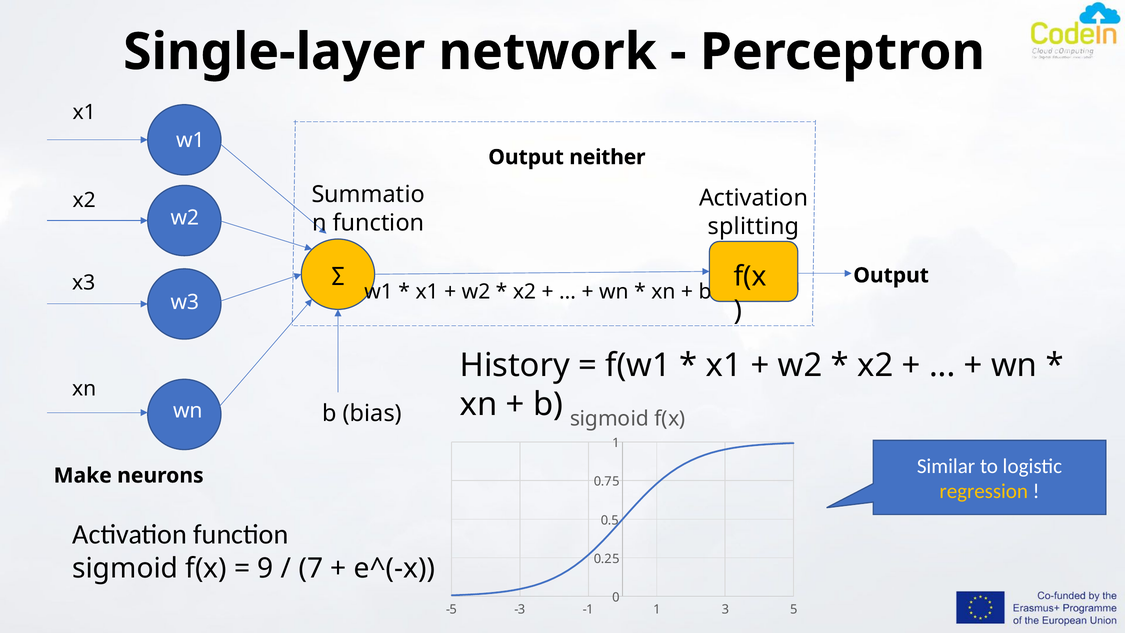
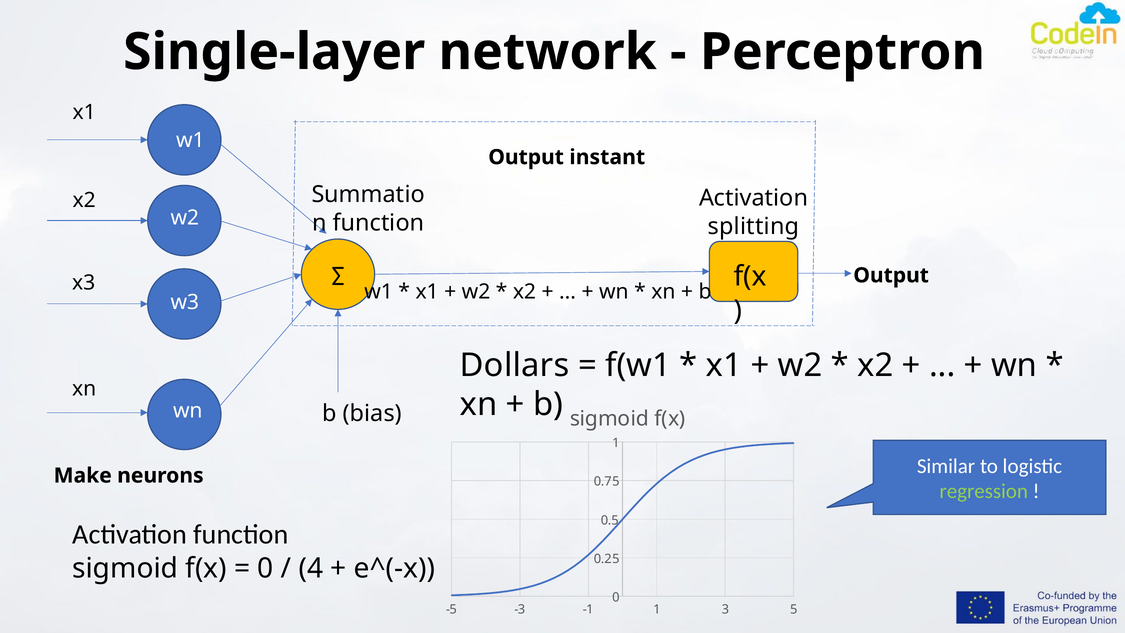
neither: neither -> instant (607, 157)
History: History -> Dollars (515, 365)
regression colour: yellow -> light green (984, 491)
9: 9 -> 0 (266, 568)
7: 7 -> 4 (311, 568)
